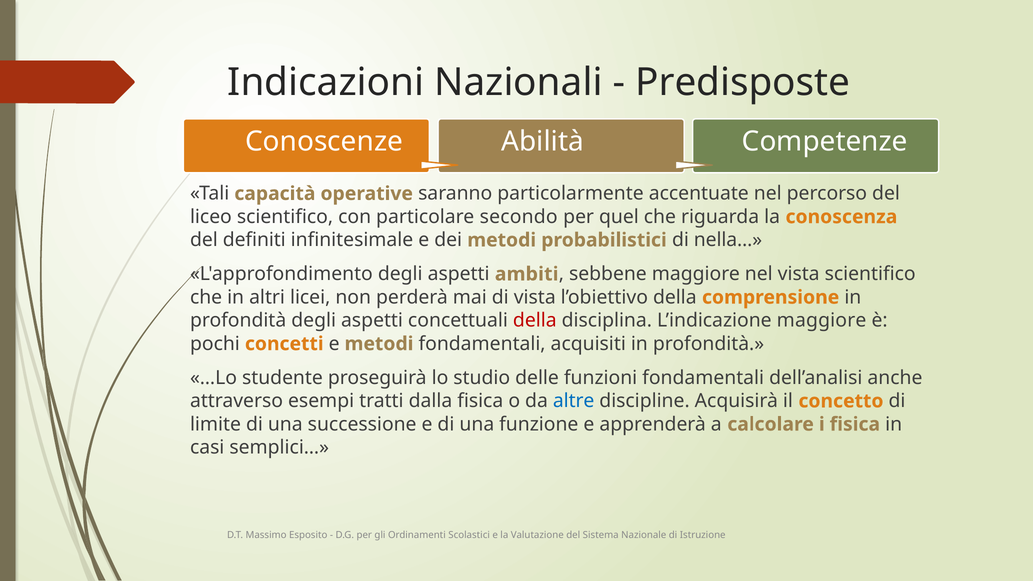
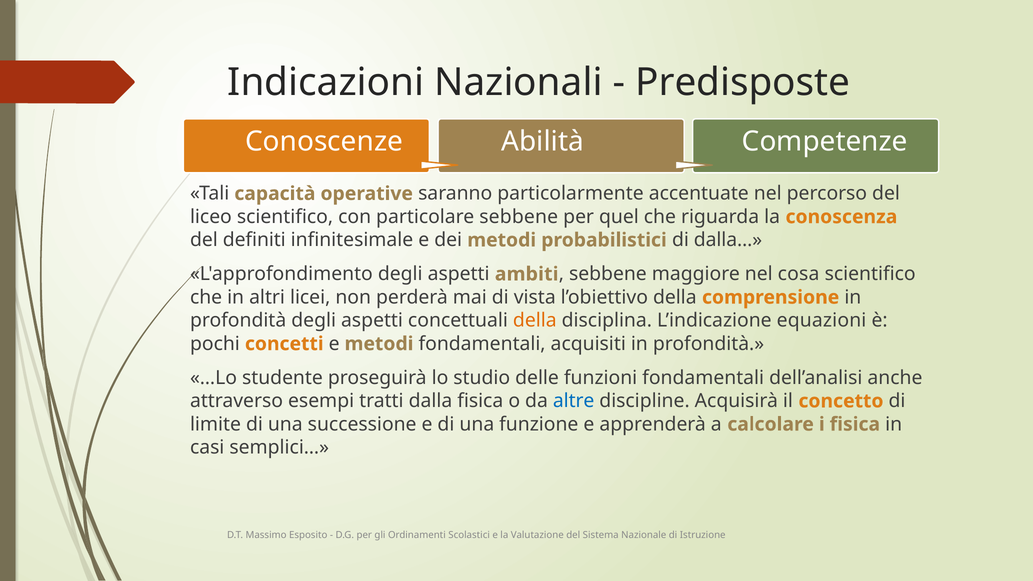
particolare secondo: secondo -> sebbene (519, 217)
nella…: nella… -> dalla… (728, 240)
nel vista: vista -> cosa (799, 274)
della colour: red -> orange (535, 321)
L’indicazione maggiore: maggiore -> equazioni (822, 321)
